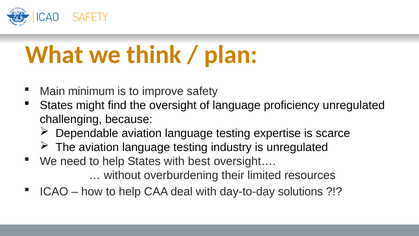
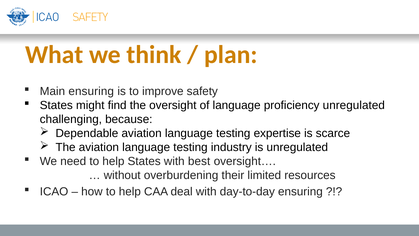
Main minimum: minimum -> ensuring (91, 91)
day-to-day solutions: solutions -> ensuring (300, 191)
